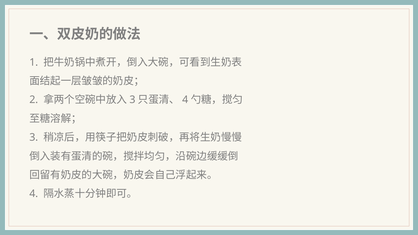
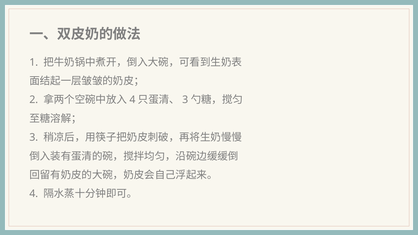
3: 3 -> 4 (132, 100)
4: 4 -> 3 (185, 100)
